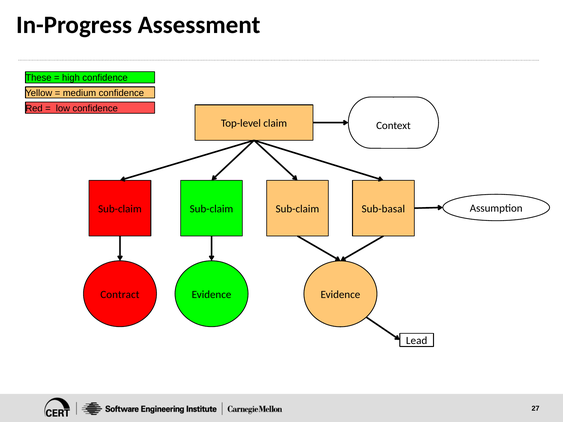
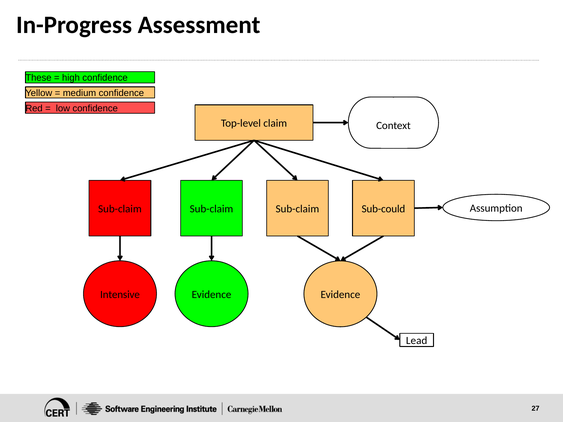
Sub-basal: Sub-basal -> Sub-could (383, 209)
Contract: Contract -> Intensive (120, 295)
